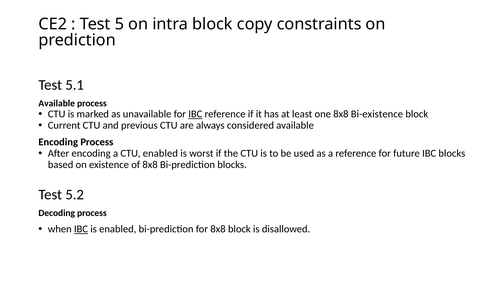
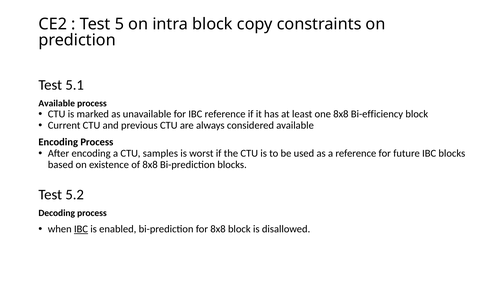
IBC underline: present -> none (195, 114)
Bi-existence: Bi-existence -> Bi-efficiency (377, 114)
CTU enabled: enabled -> samples (160, 154)
